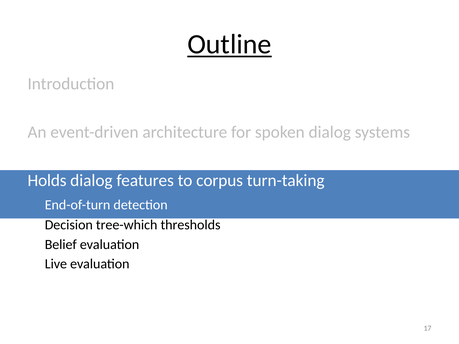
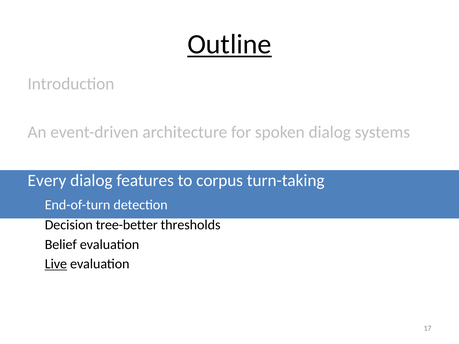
Holds: Holds -> Every (47, 180)
tree-which: tree-which -> tree-better (127, 225)
Live underline: none -> present (56, 264)
